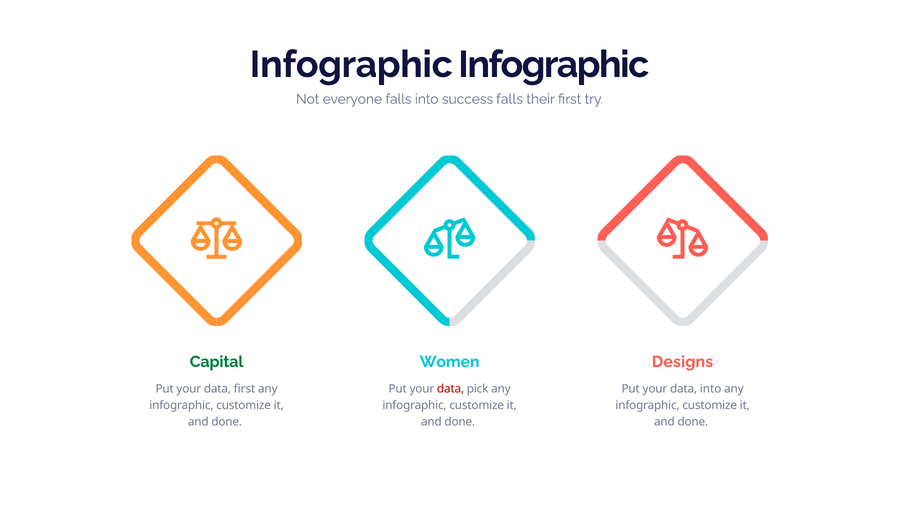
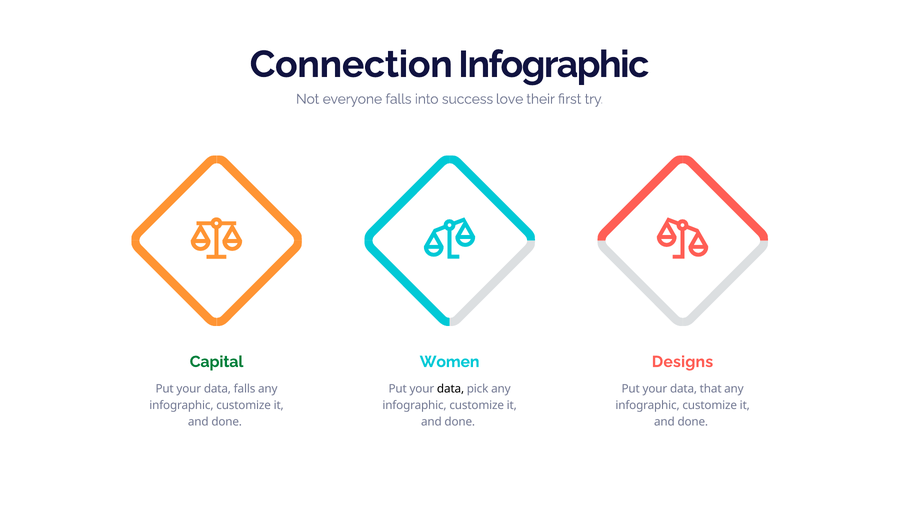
Infographic: Infographic -> Connection (351, 65)
success falls: falls -> love (510, 99)
data first: first -> falls (245, 389)
data colour: red -> black (451, 389)
data into: into -> that (711, 389)
